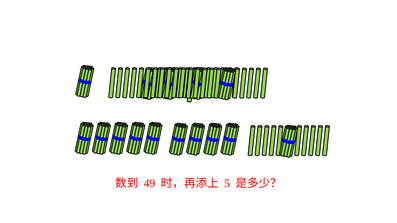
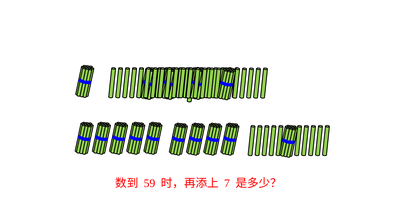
49: 49 -> 59 (149, 184)
5: 5 -> 7 (227, 184)
